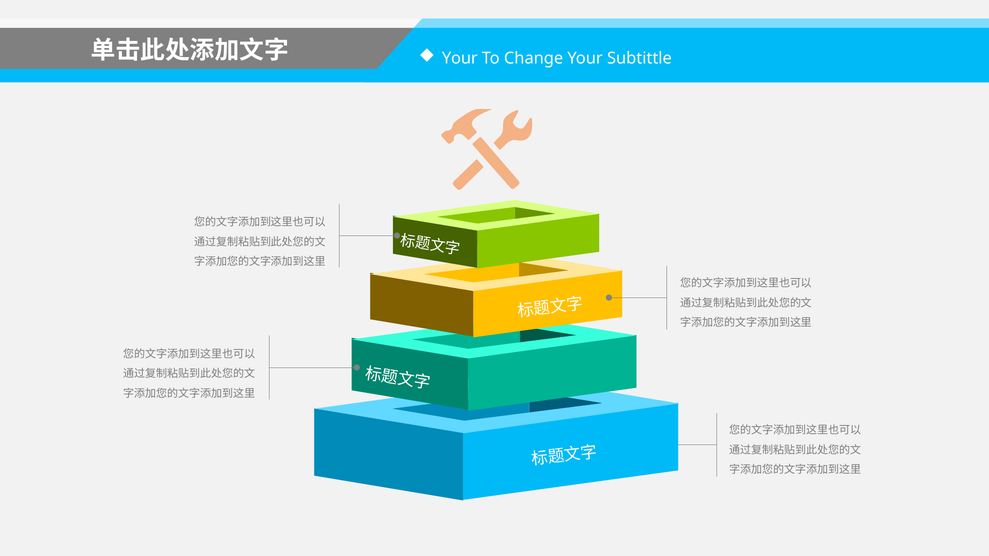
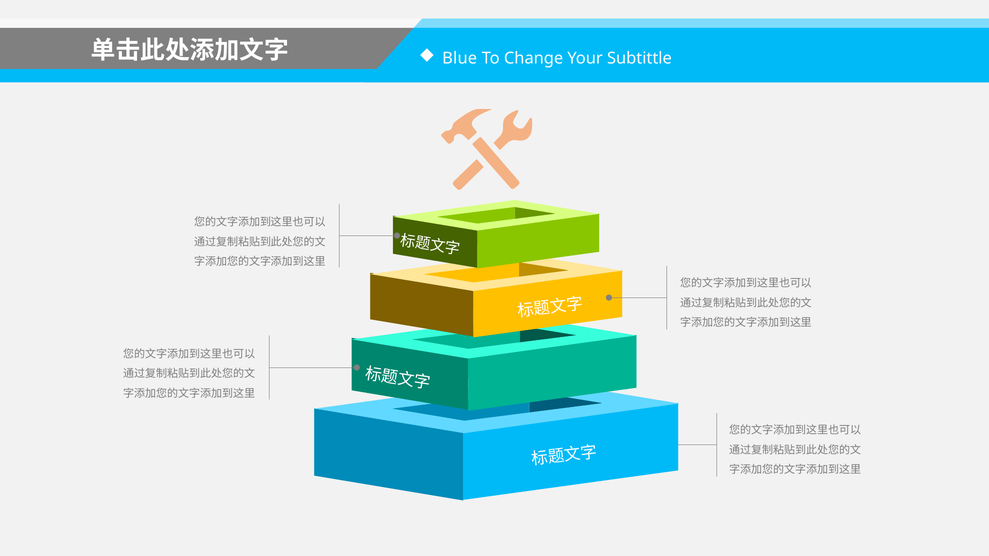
Your: Your -> Blue (460, 58)
